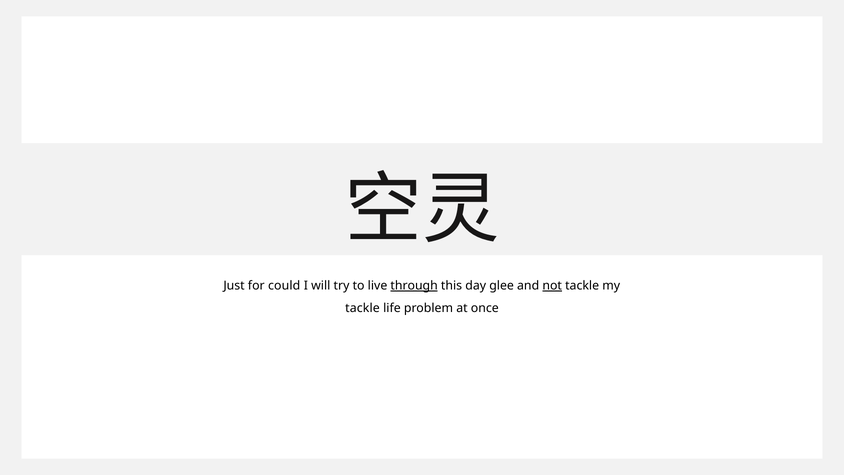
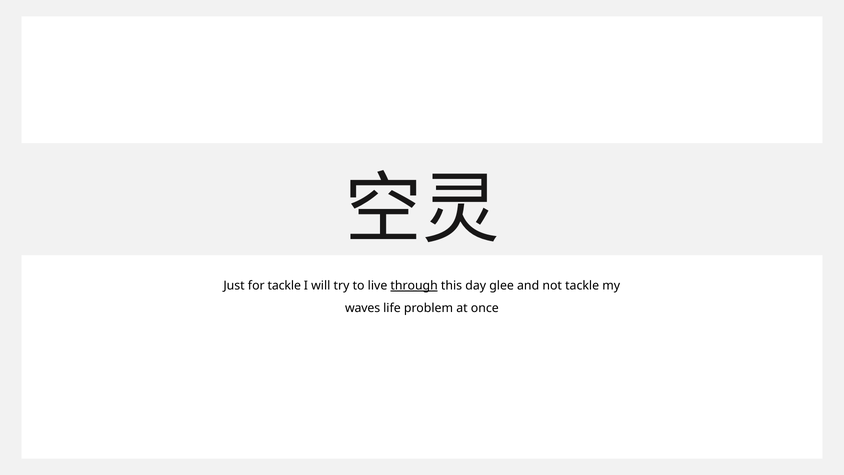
for could: could -> tackle (284, 286)
not underline: present -> none (552, 286)
tackle: tackle -> waves (363, 308)
